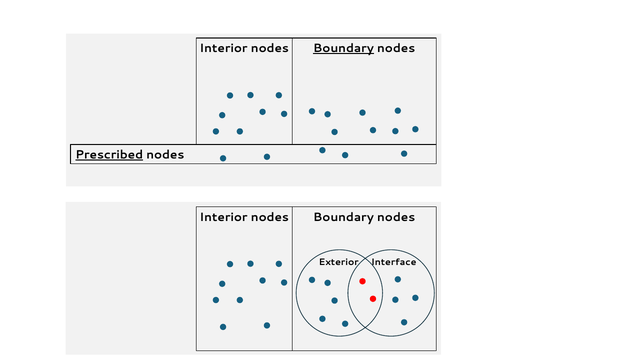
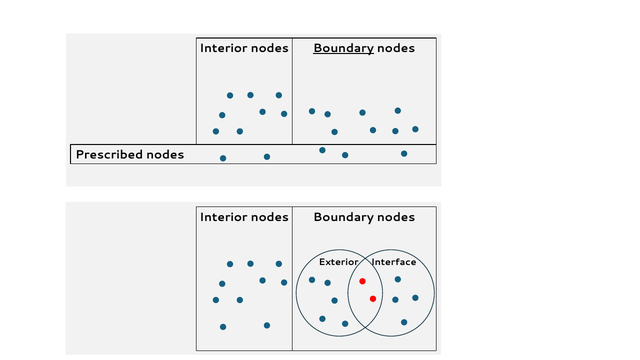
Prescribed underline: present -> none (109, 155)
